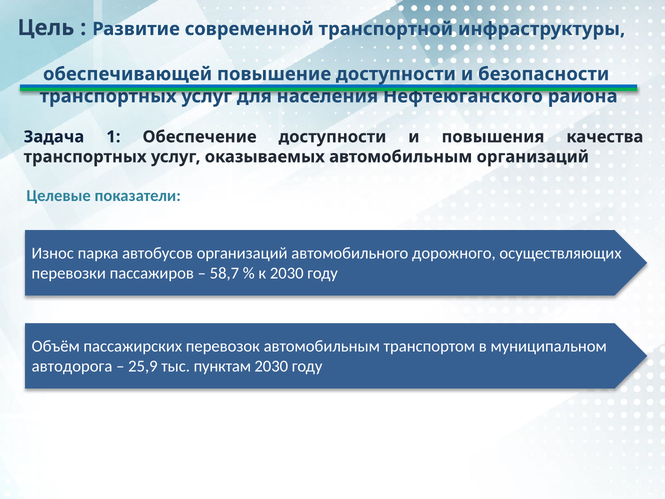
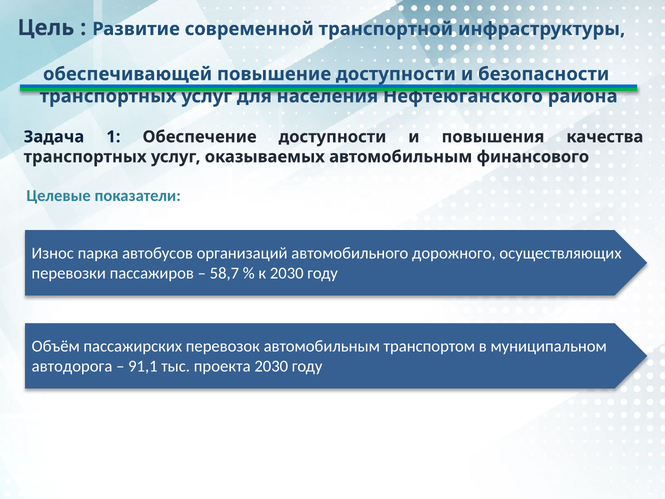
автомобильным организаций: организаций -> финансового (533, 157)
25,9: 25,9 -> 91,1 (143, 366)
пунктам: пунктам -> проекта (222, 366)
